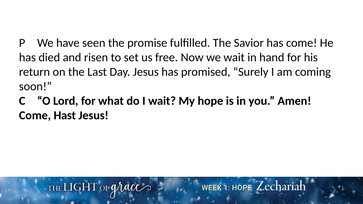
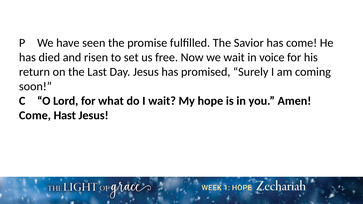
hand: hand -> voice (272, 57)
